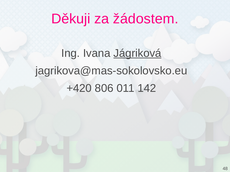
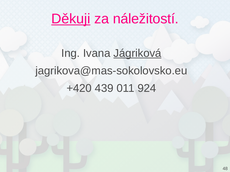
Děkuji underline: none -> present (71, 19)
žádostem: žádostem -> náležitostí (146, 19)
806: 806 -> 439 (104, 89)
142: 142 -> 924 (147, 89)
